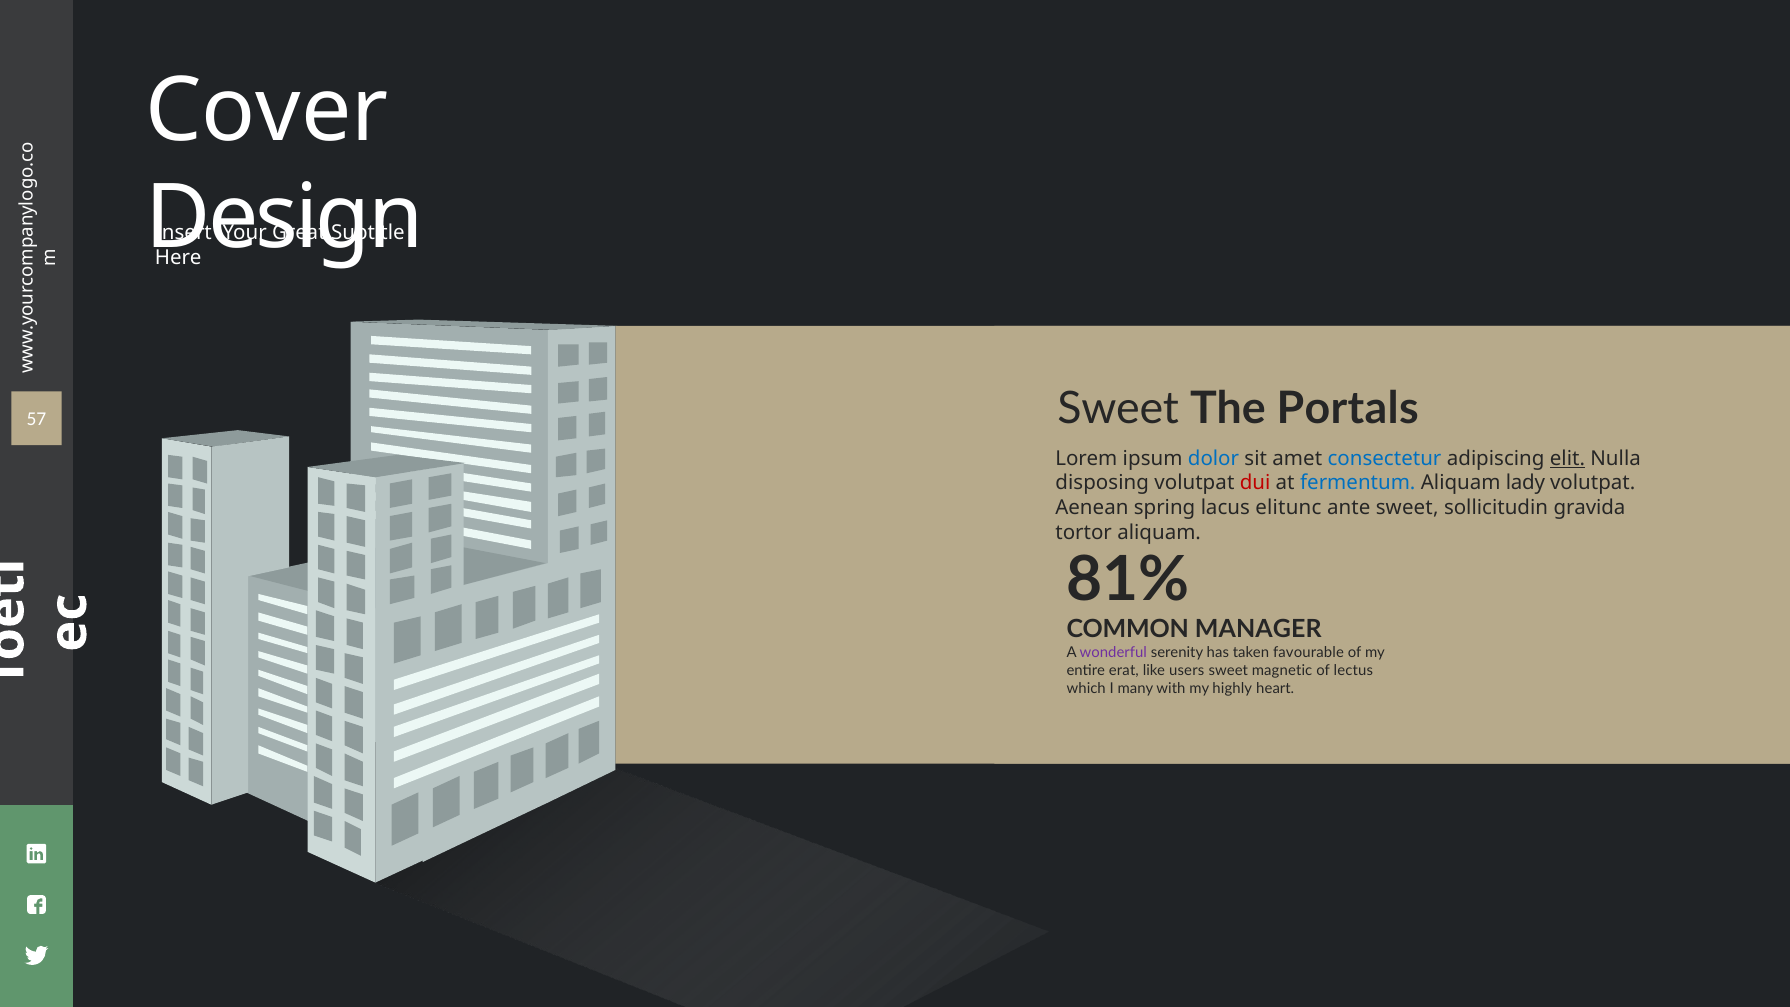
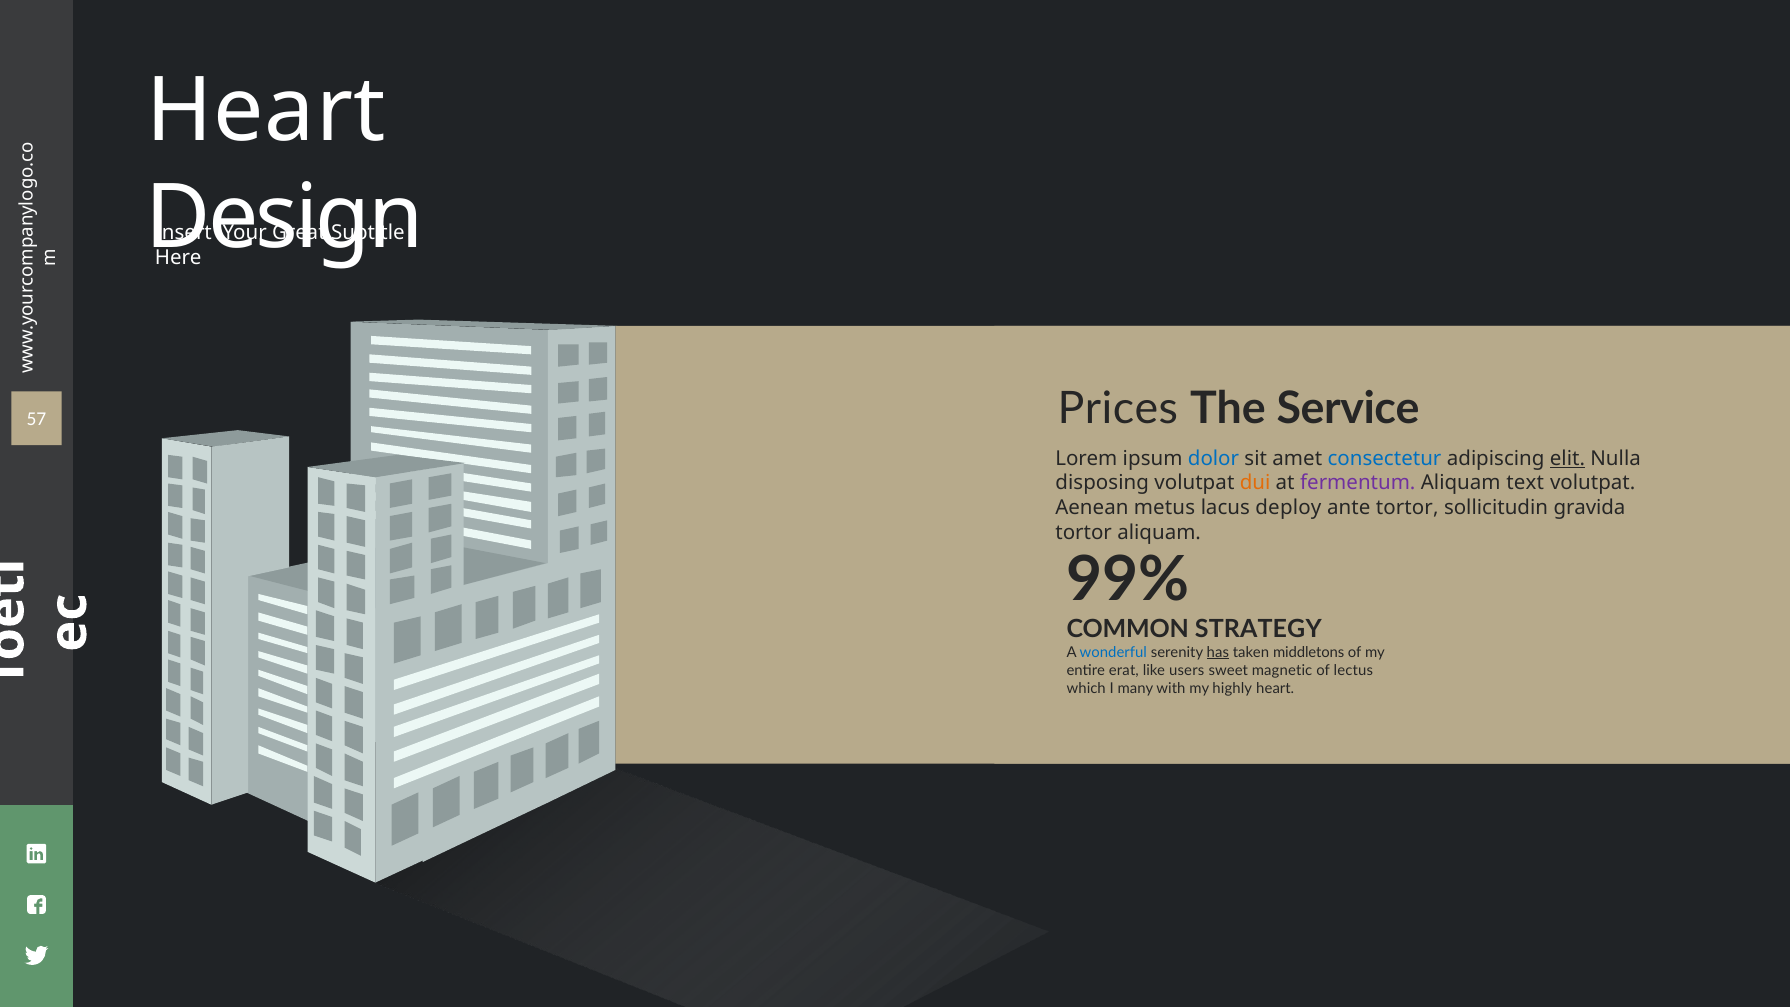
Cover: Cover -> Heart (266, 111)
Sweet: Sweet -> Prices (1118, 409)
Portals: Portals -> Service (1348, 409)
dui colour: red -> orange (1255, 483)
fermentum colour: blue -> purple (1358, 483)
lady: lady -> text (1525, 483)
spring: spring -> metus (1164, 508)
elitunc: elitunc -> deploy (1288, 508)
ante sweet: sweet -> tortor (1407, 508)
81%: 81% -> 99% (1128, 580)
MANAGER: MANAGER -> STRATEGY (1258, 629)
wonderful colour: purple -> blue (1113, 652)
has underline: none -> present (1218, 652)
favourable: favourable -> middletons (1309, 652)
